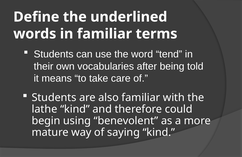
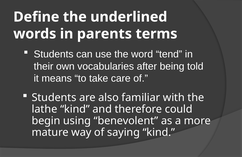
in familiar: familiar -> parents (104, 34)
